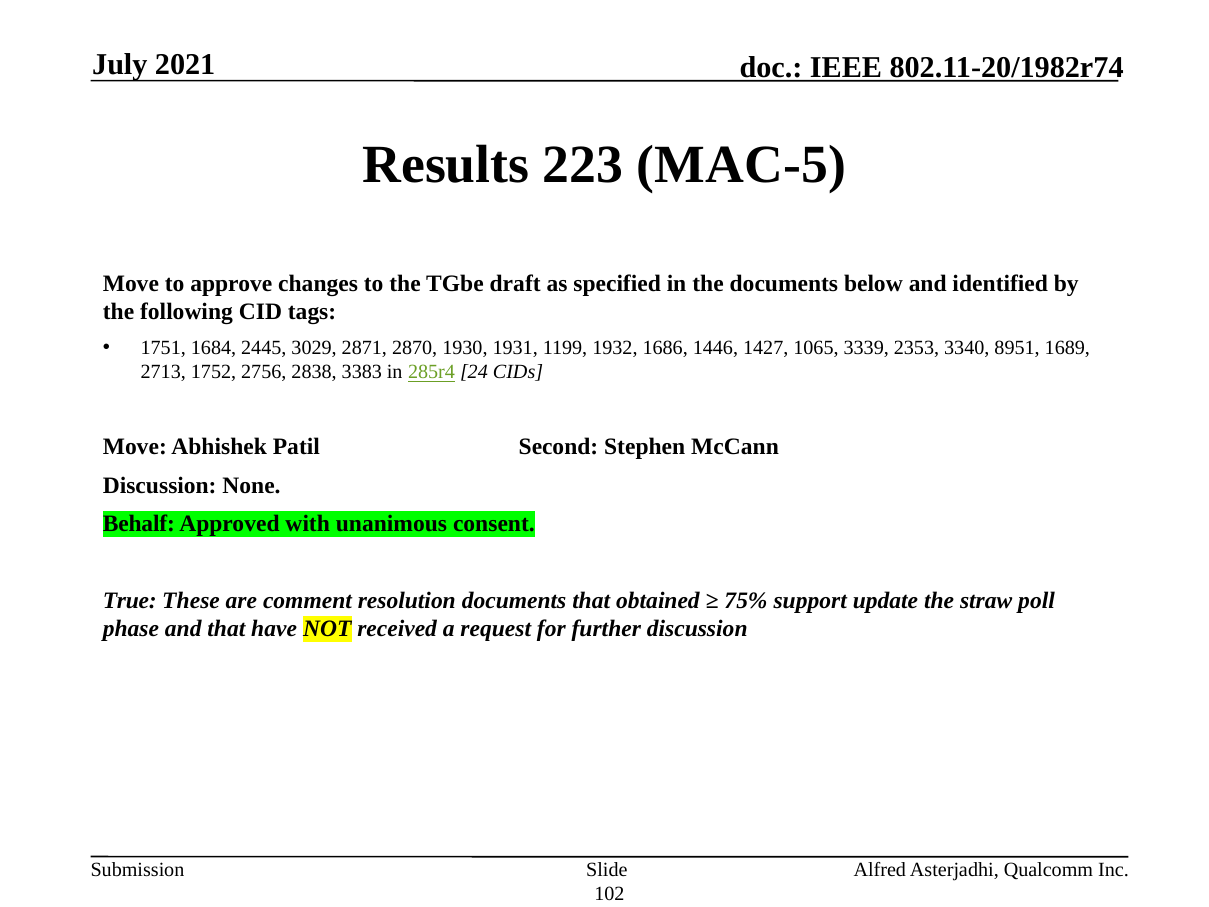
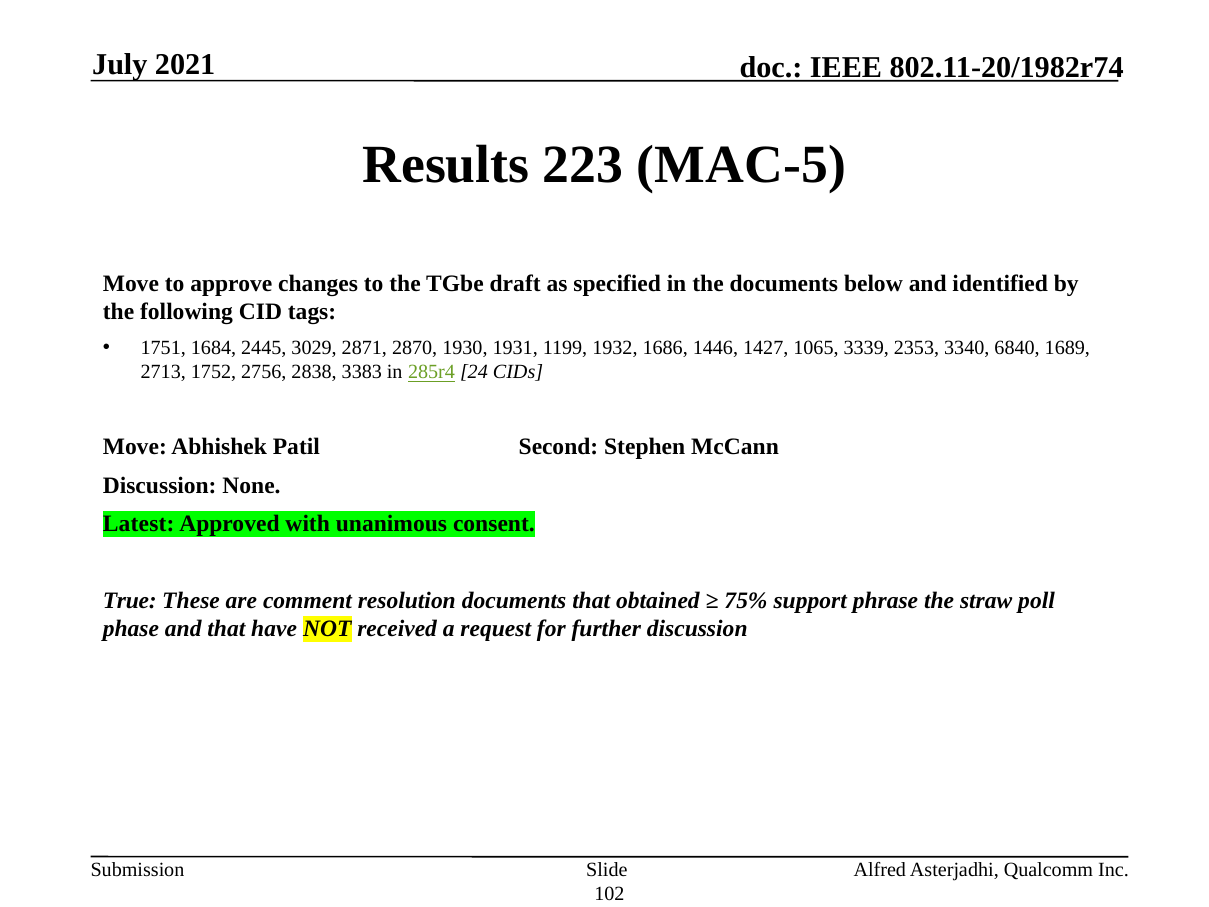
8951: 8951 -> 6840 (1017, 348)
Behalf: Behalf -> Latest (139, 524)
update: update -> phrase (885, 600)
